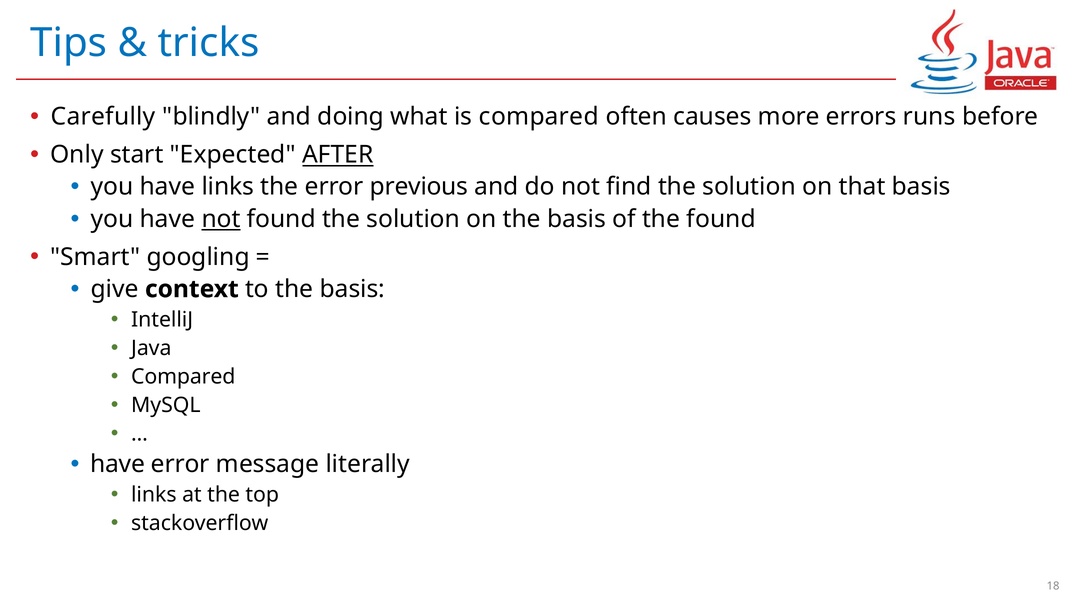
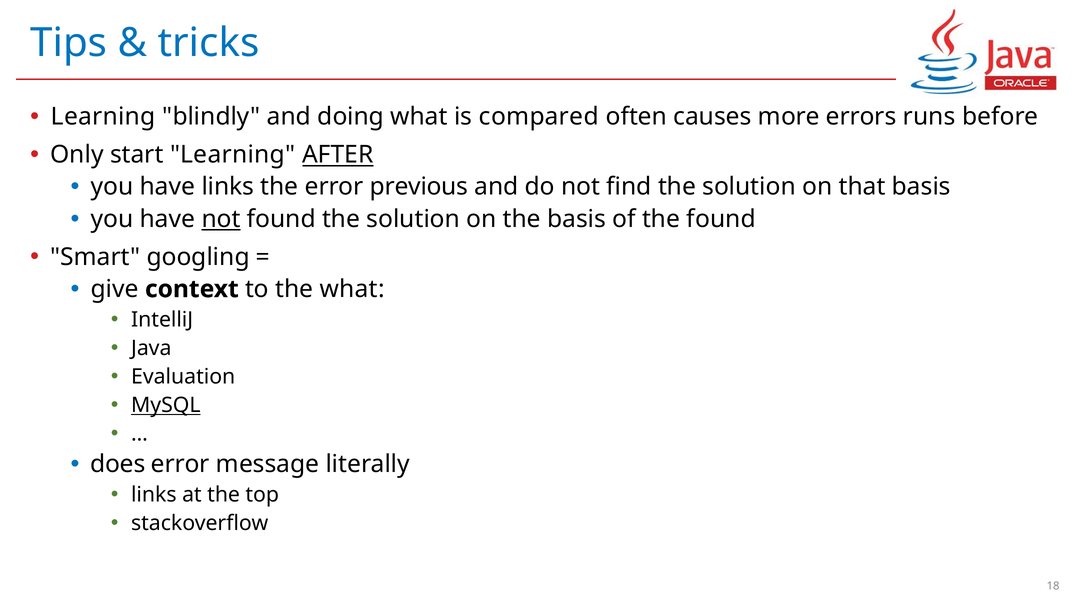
Carefully: Carefully -> Learning (103, 117)
start Expected: Expected -> Learning (233, 155)
to the basis: basis -> what (352, 289)
Compared: Compared -> Evaluation (183, 377)
MySQL underline: none -> present (166, 405)
have: have -> does (118, 464)
